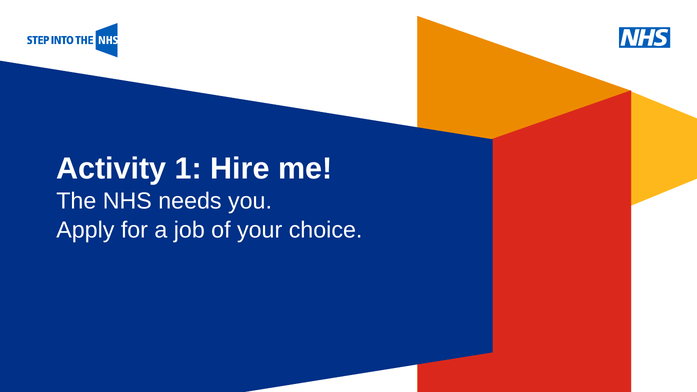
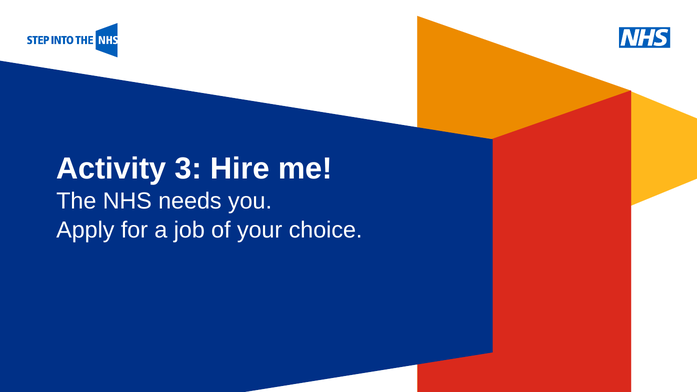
1: 1 -> 3 (188, 168)
